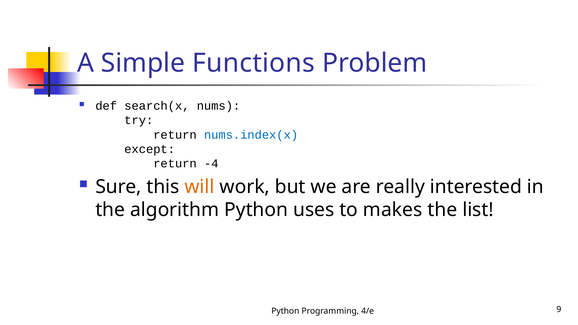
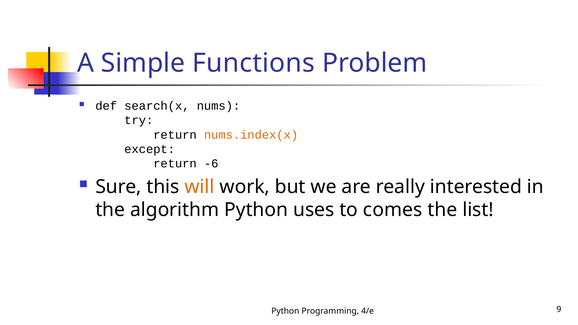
nums.index(x colour: blue -> orange (251, 135)
-4: -4 -> -6 (211, 164)
makes: makes -> comes (393, 210)
